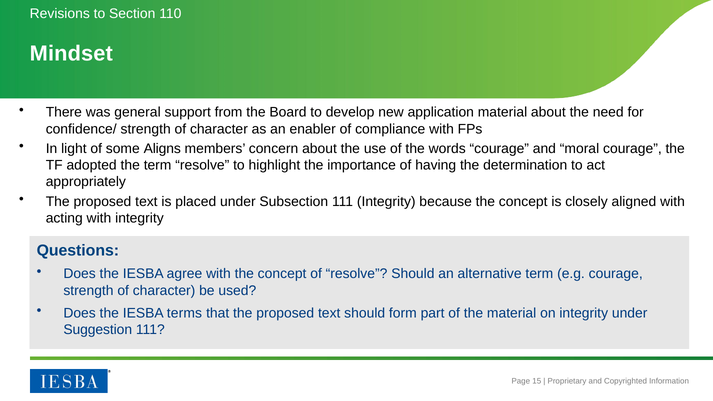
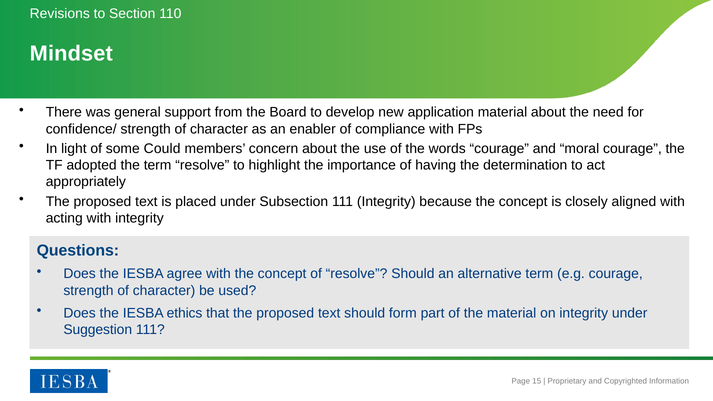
Aligns: Aligns -> Could (162, 149)
terms: terms -> ethics (185, 313)
